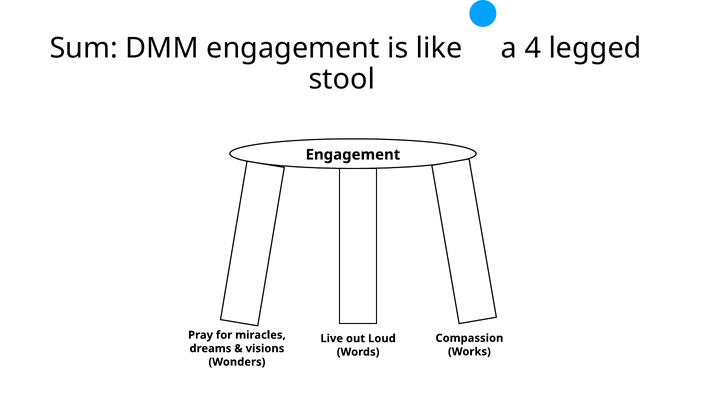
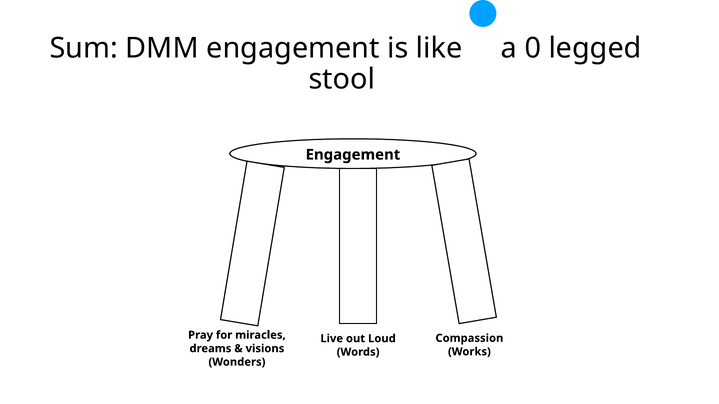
4: 4 -> 0 (533, 48)
